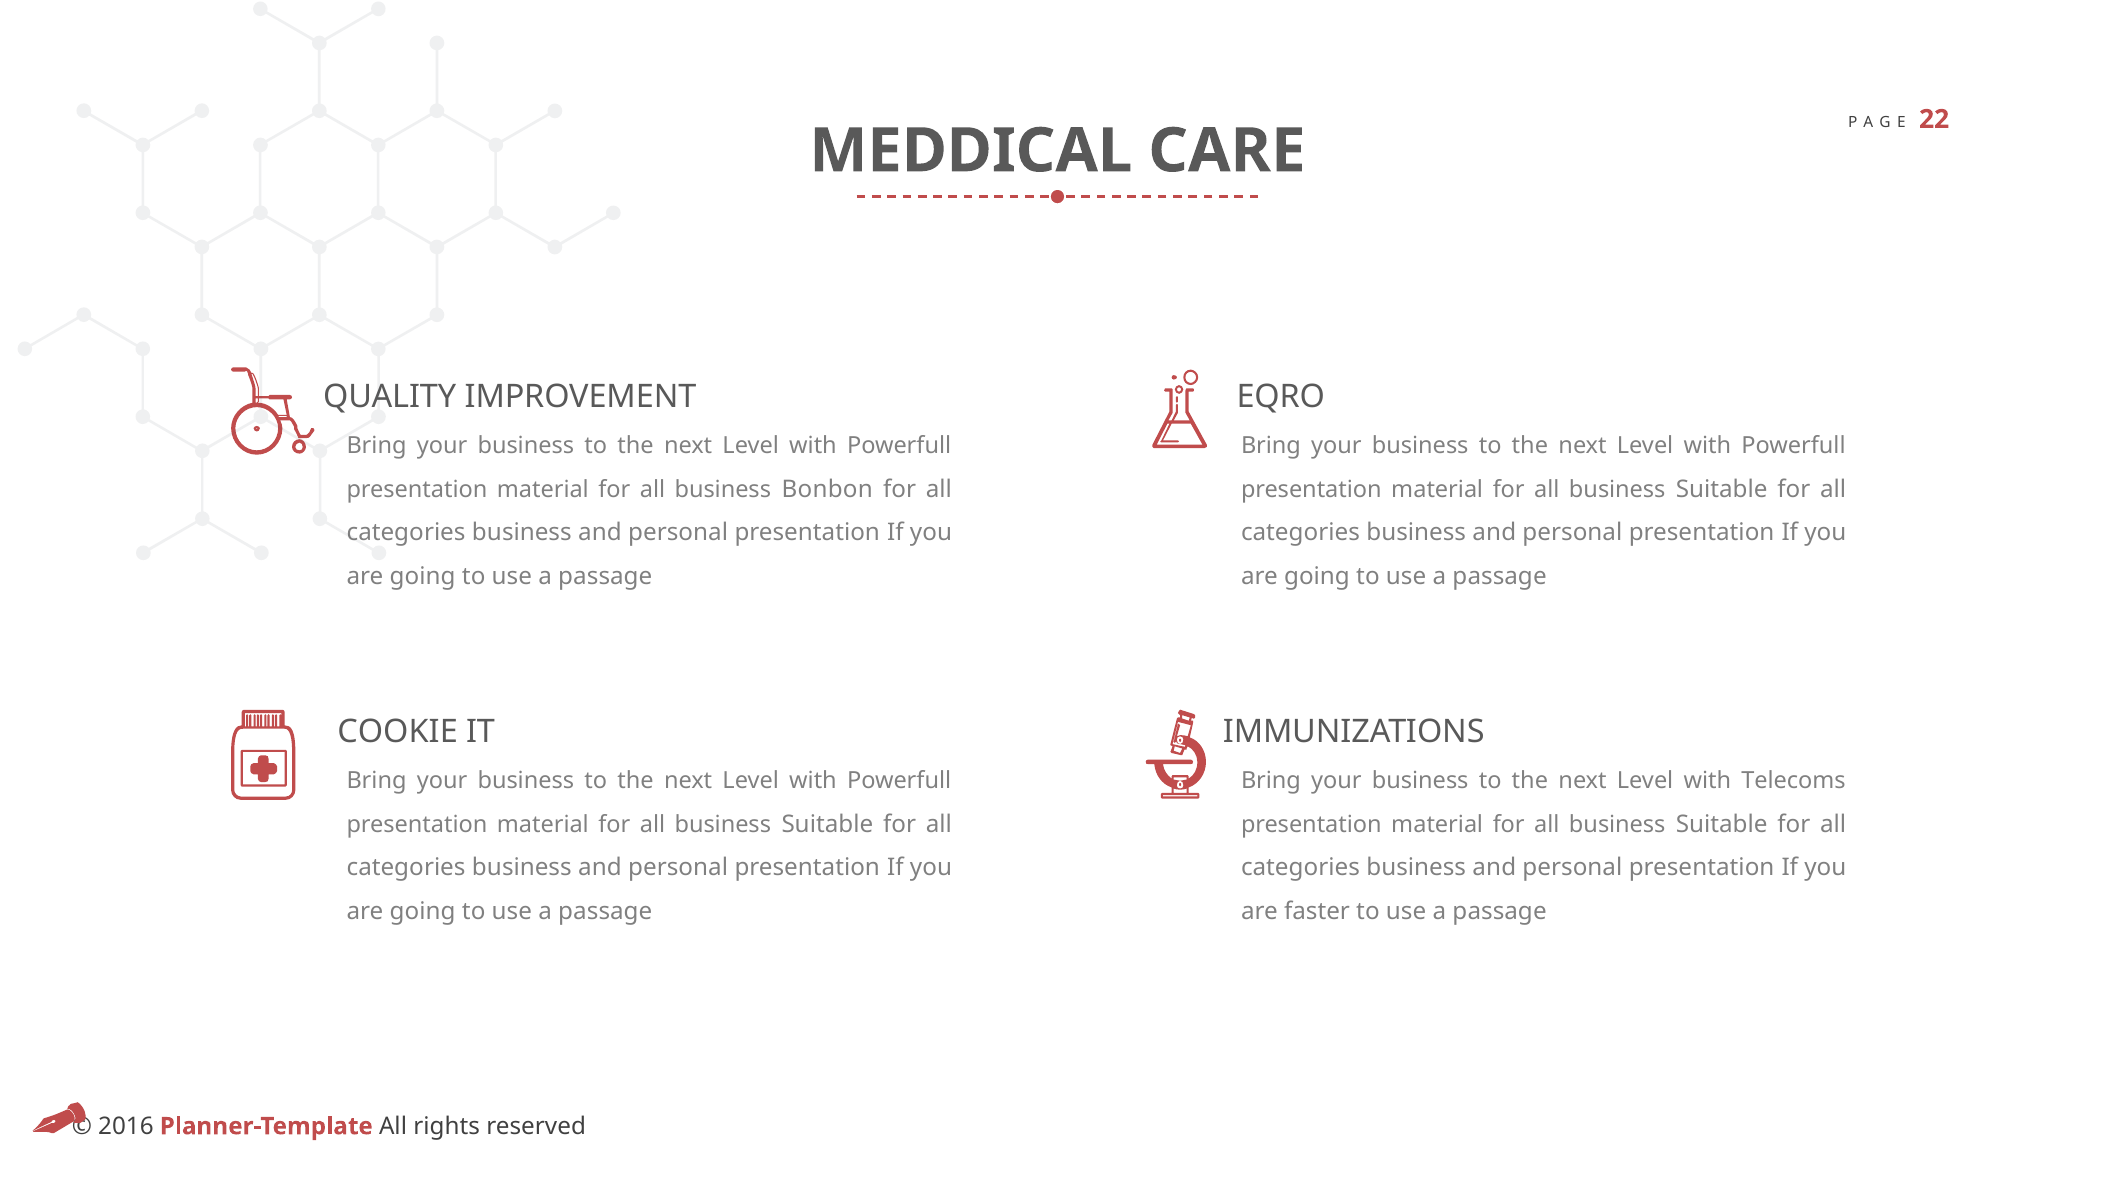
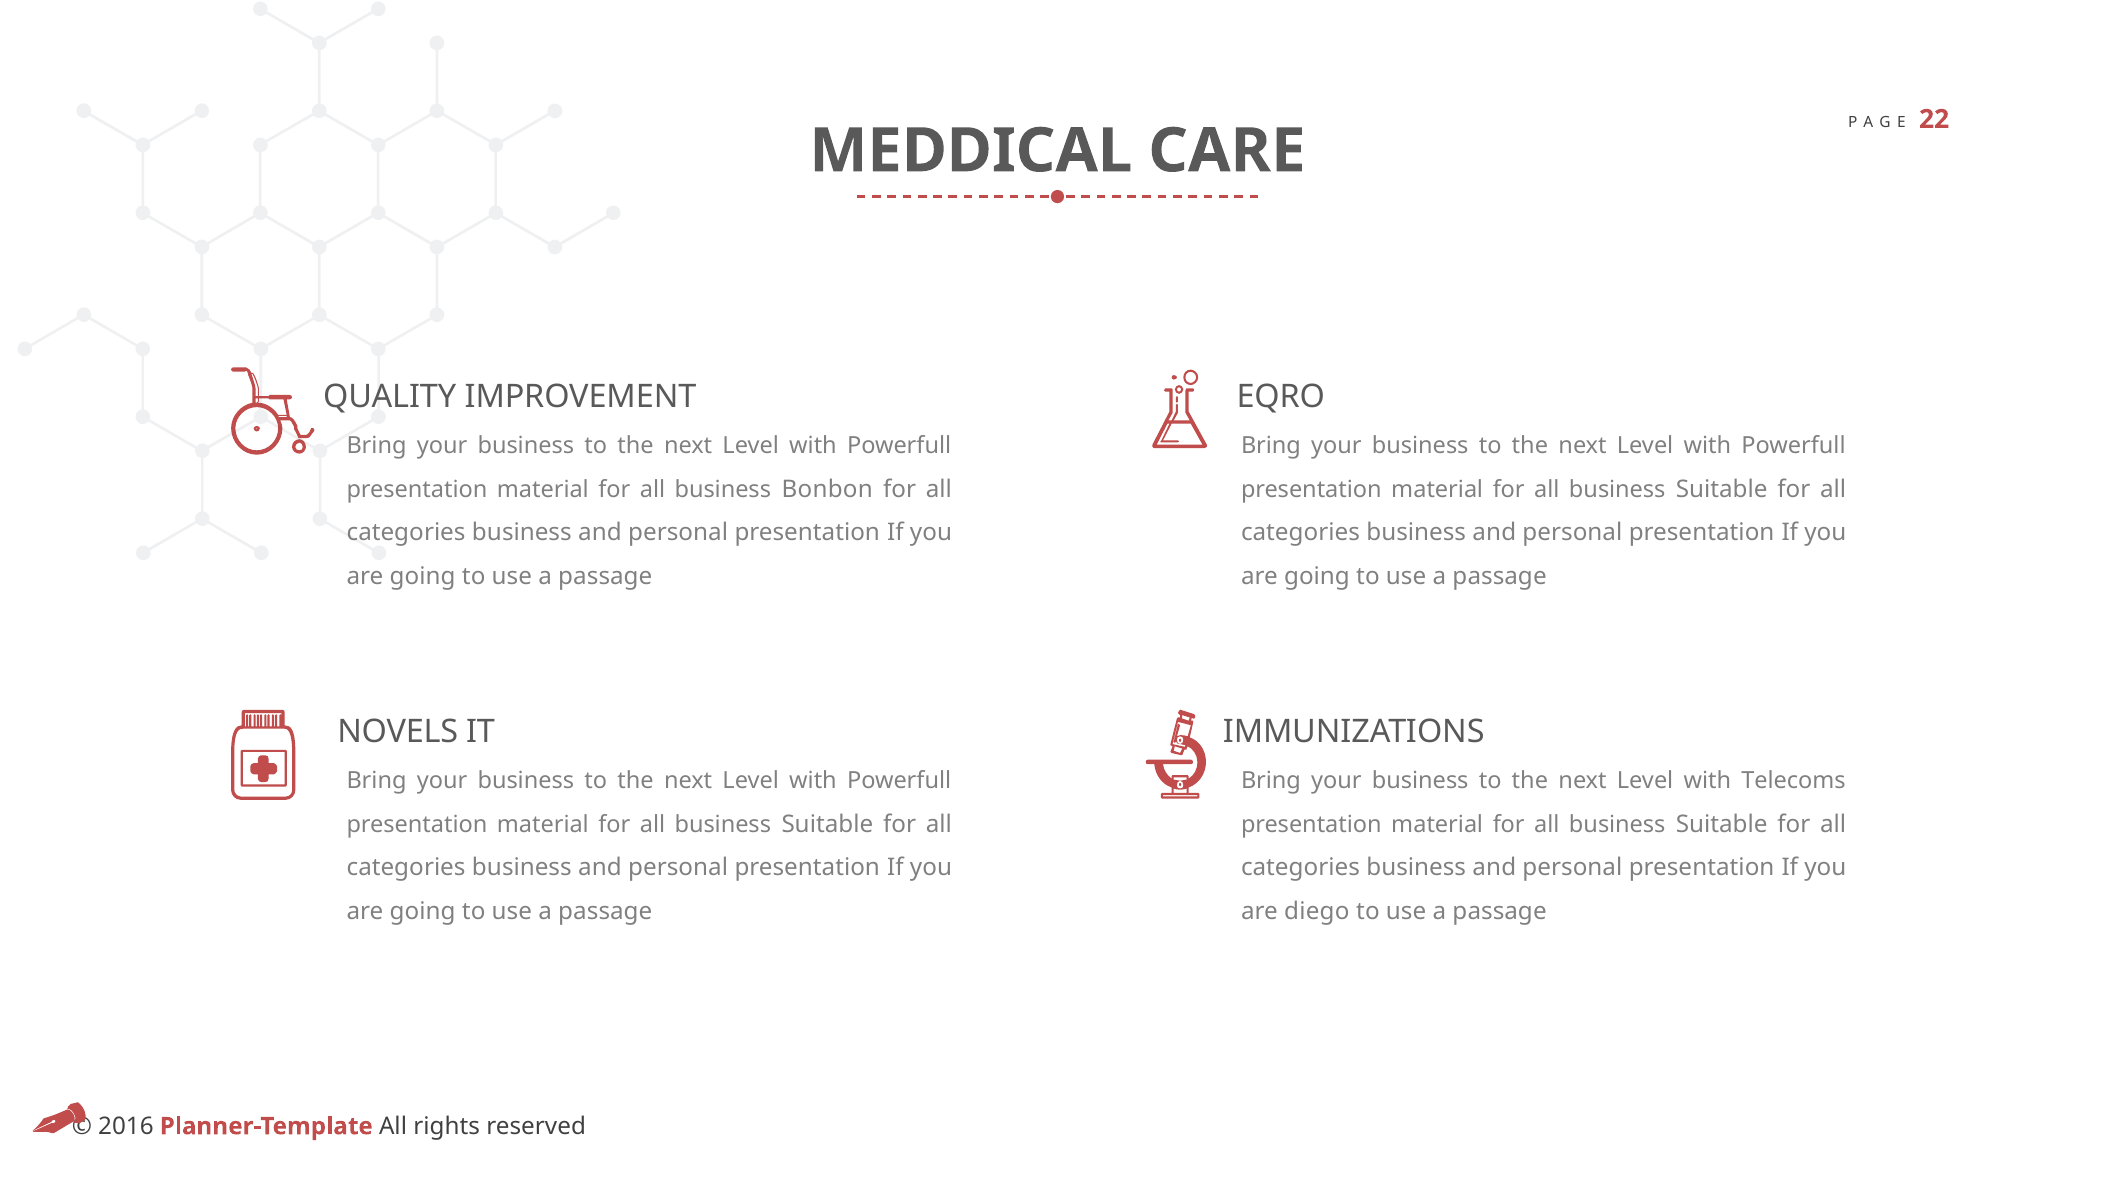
COOKIE: COOKIE -> NOVELS (398, 732)
faster: faster -> diego (1317, 911)
